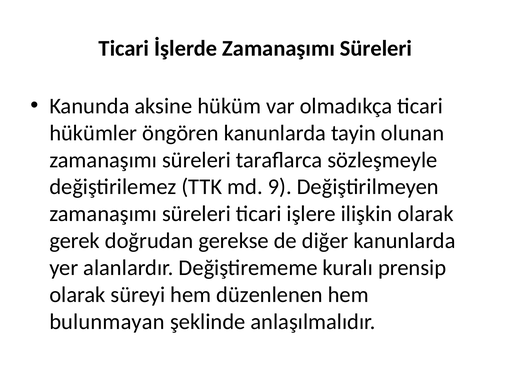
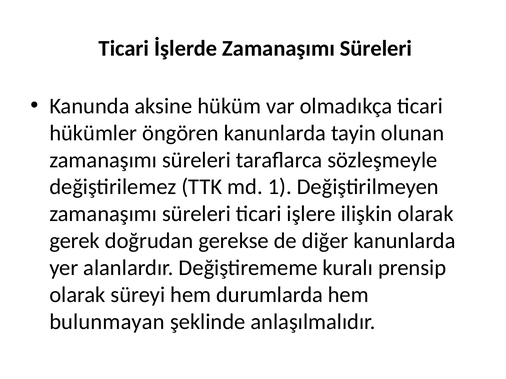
9: 9 -> 1 (280, 187)
düzenlenen: düzenlenen -> durumlarda (270, 295)
